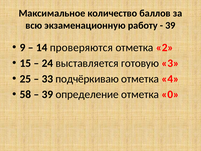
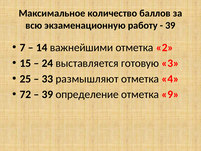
9: 9 -> 7 (23, 47)
проверяются: проверяются -> важнейшими (81, 47)
подчёркиваю: подчёркиваю -> размышляют (87, 79)
58: 58 -> 72 (25, 94)
0: 0 -> 9 (170, 94)
